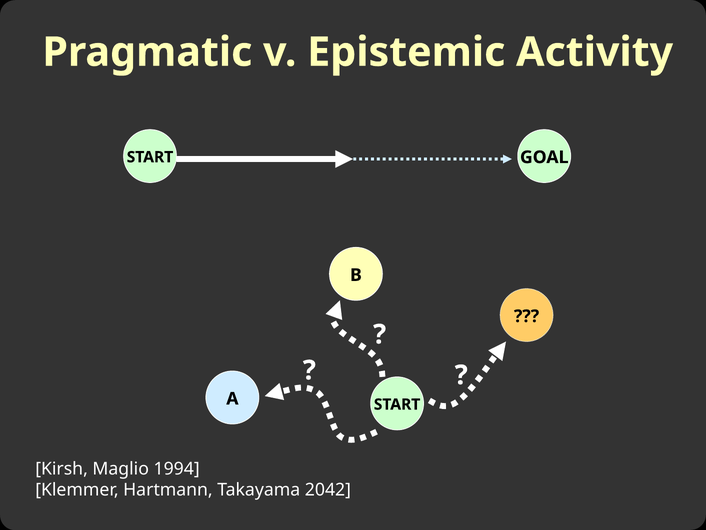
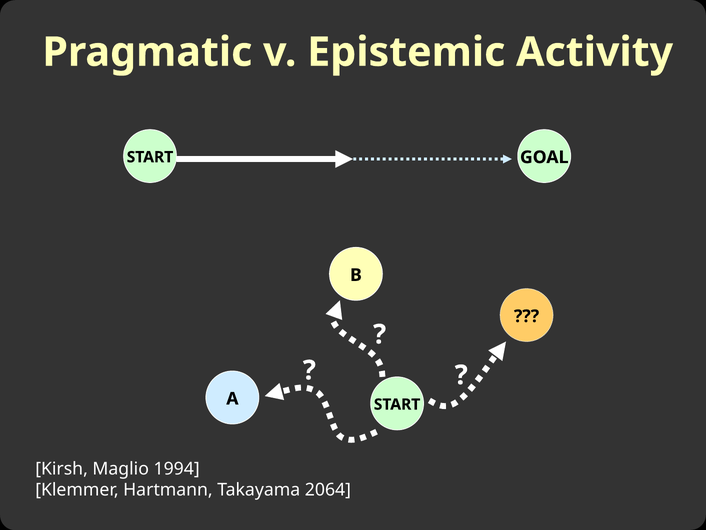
2042: 2042 -> 2064 (328, 489)
